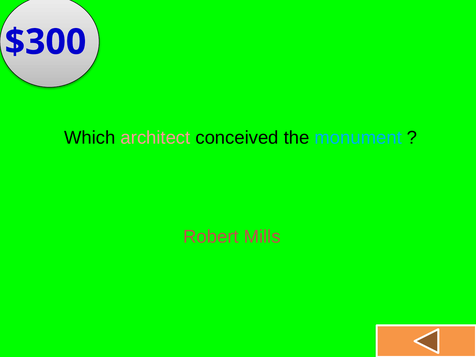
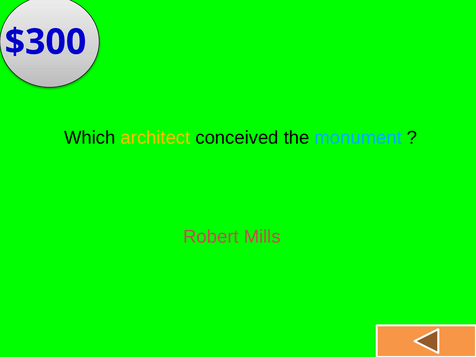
architect colour: pink -> yellow (155, 138)
